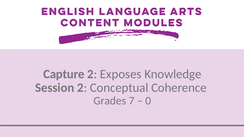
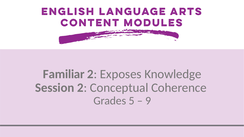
Capture: Capture -> Familiar (64, 74)
7: 7 -> 5 (132, 101)
0: 0 -> 9 (148, 101)
